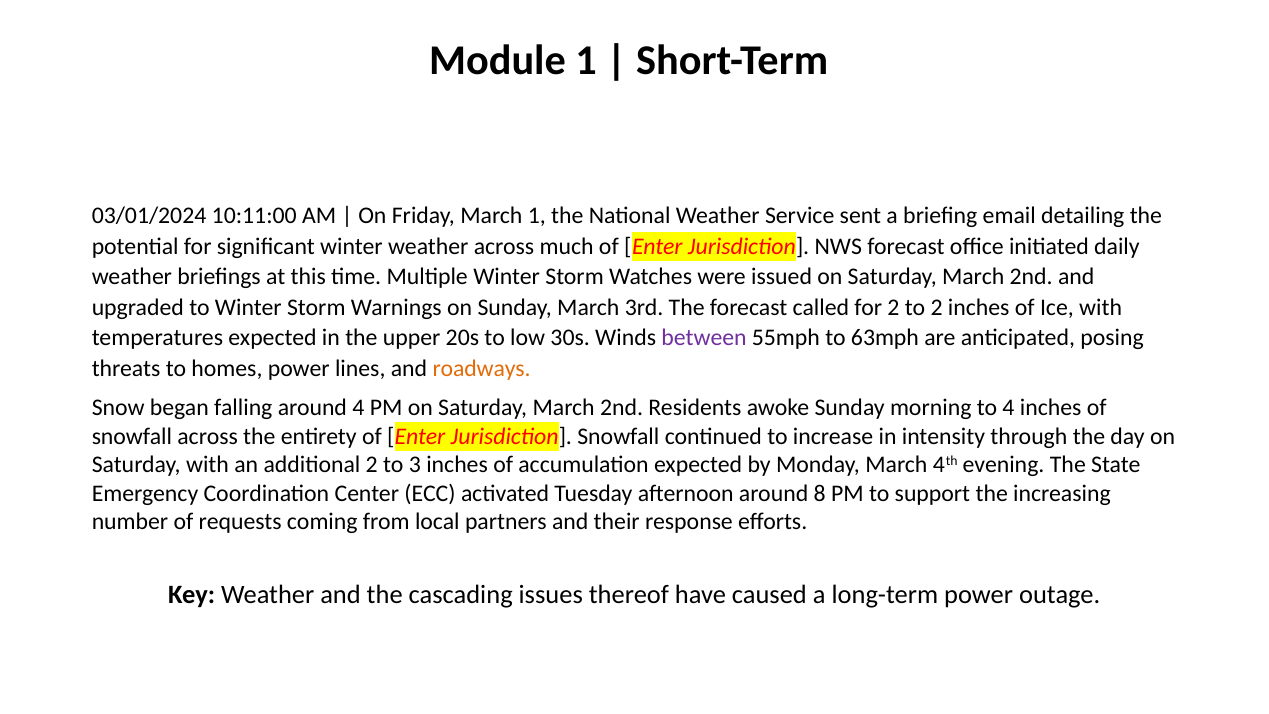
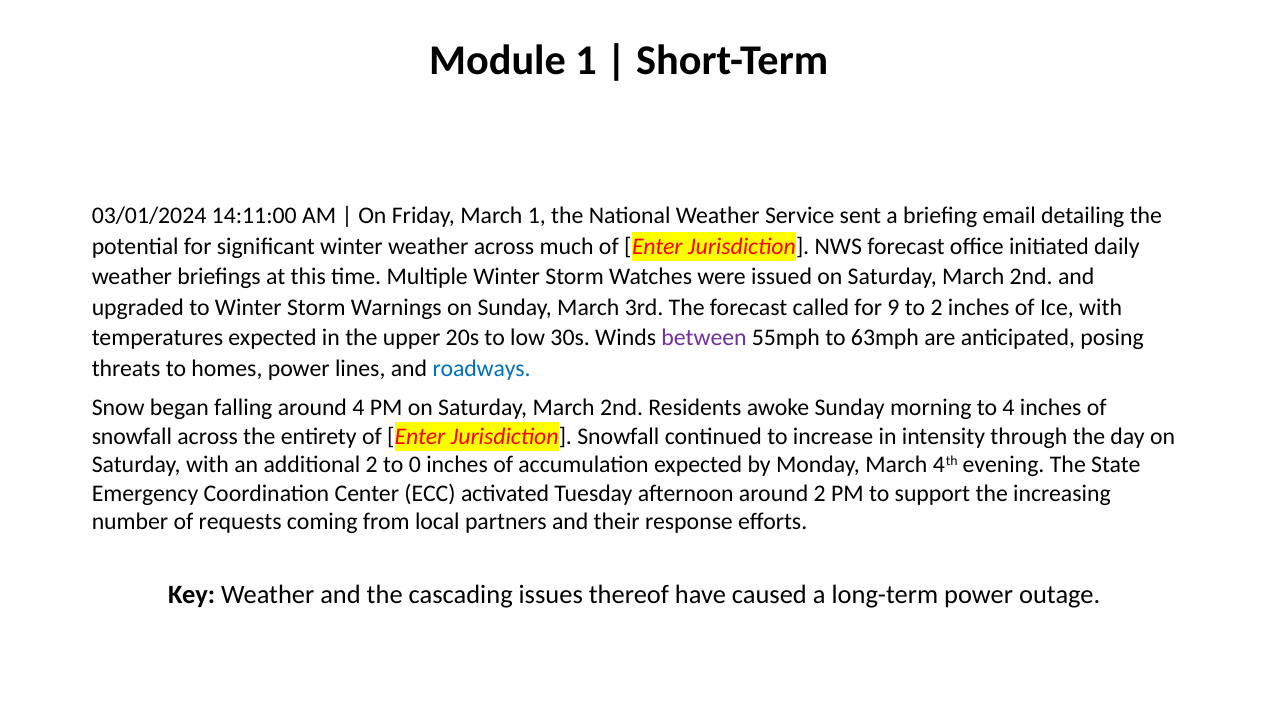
10:11:00: 10:11:00 -> 14:11:00 (254, 216)
for 2: 2 -> 9 (893, 307)
roadways colour: orange -> blue (482, 369)
3: 3 -> 0 (415, 465)
around 8: 8 -> 2 (820, 493)
